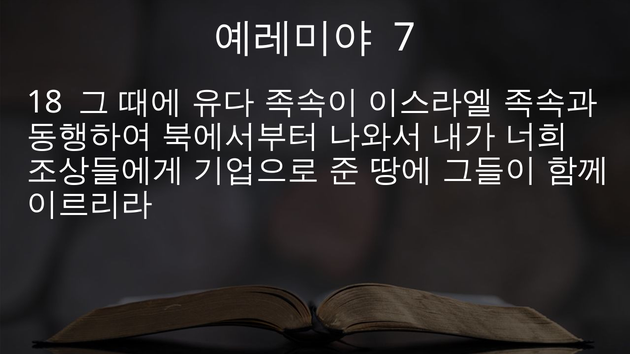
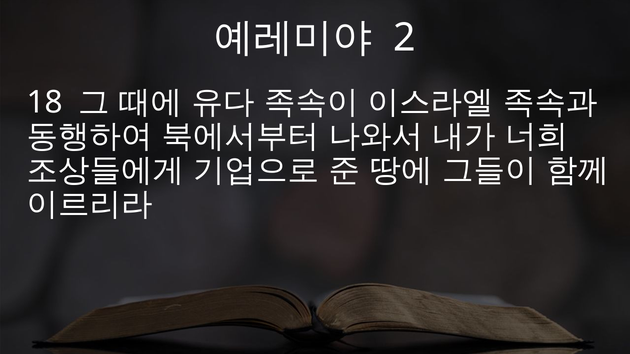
7: 7 -> 2 (404, 38)
